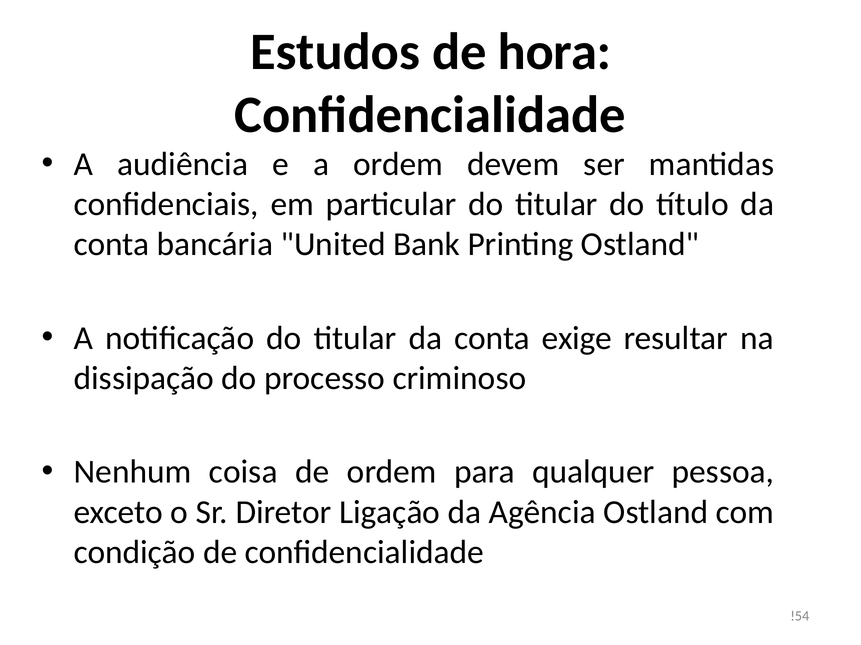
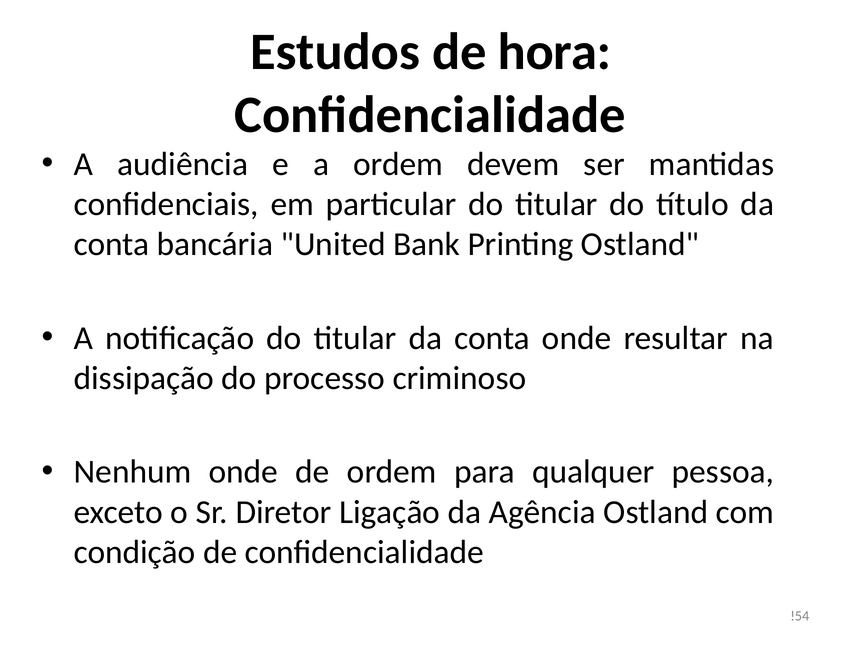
conta exige: exige -> onde (577, 338)
Nenhum coisa: coisa -> onde (243, 472)
